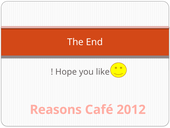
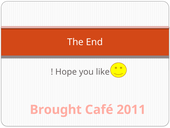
Reasons: Reasons -> Brought (56, 109)
2012: 2012 -> 2011 (131, 109)
